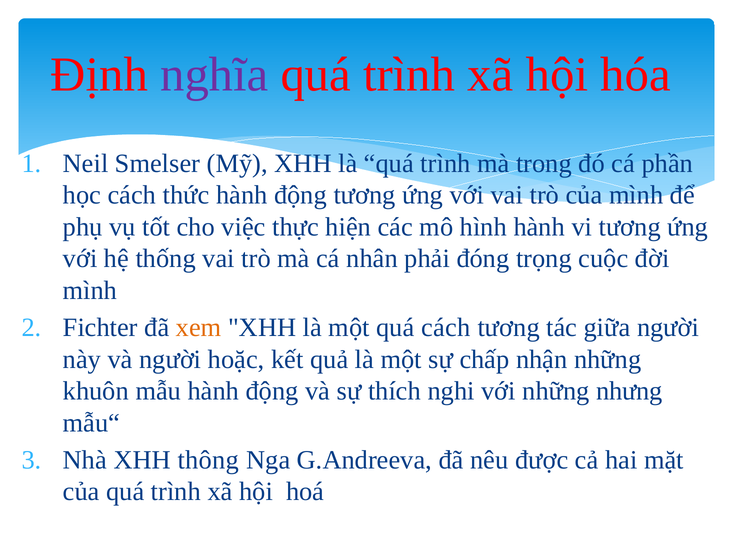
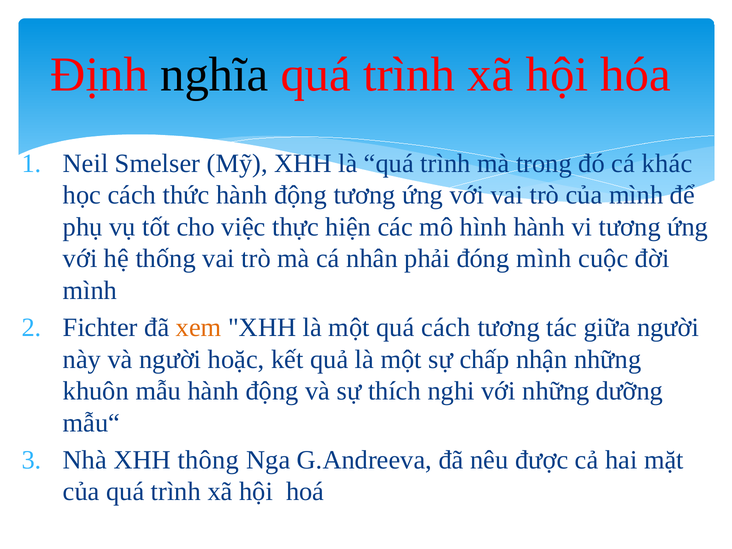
nghĩa colour: purple -> black (214, 74)
phần: phần -> khác (667, 163)
đóng trọng: trọng -> mình (544, 259)
nhưng: nhưng -> dưỡng (629, 391)
